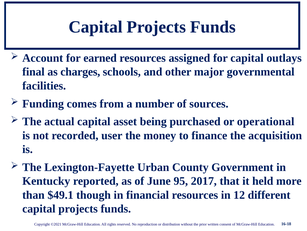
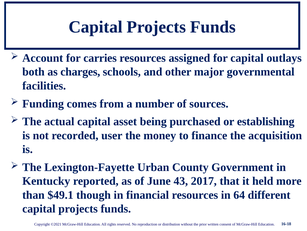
earned: earned -> carries (100, 58)
final: final -> both (33, 72)
operational: operational -> establishing (266, 121)
95: 95 -> 43 (181, 181)
12: 12 -> 64 (239, 194)
